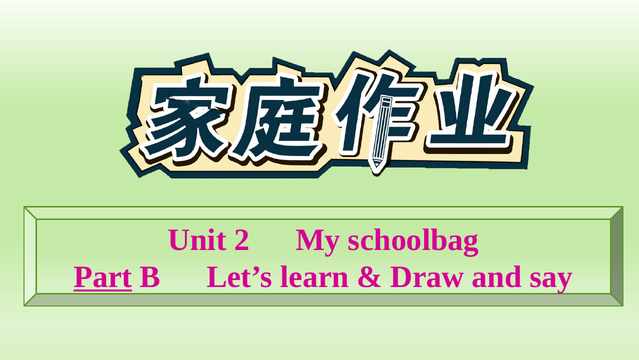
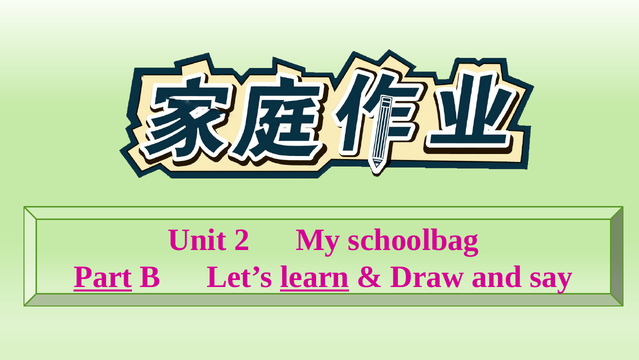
learn underline: none -> present (315, 277)
